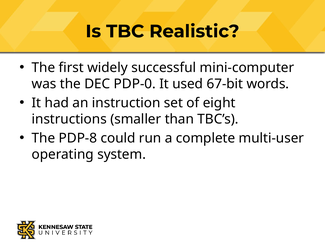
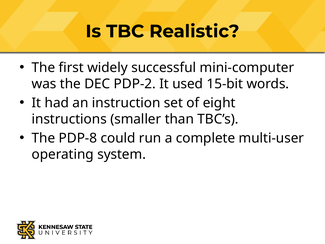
PDP-0: PDP-0 -> PDP-2 (135, 84)
67-bit: 67-bit -> 15-bit (225, 84)
